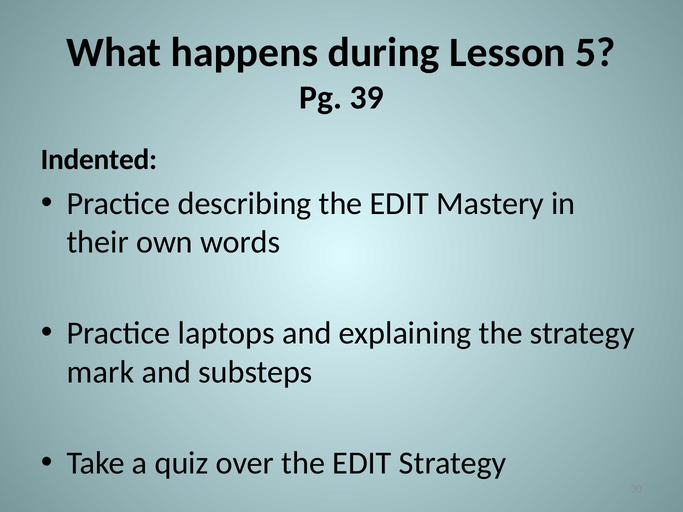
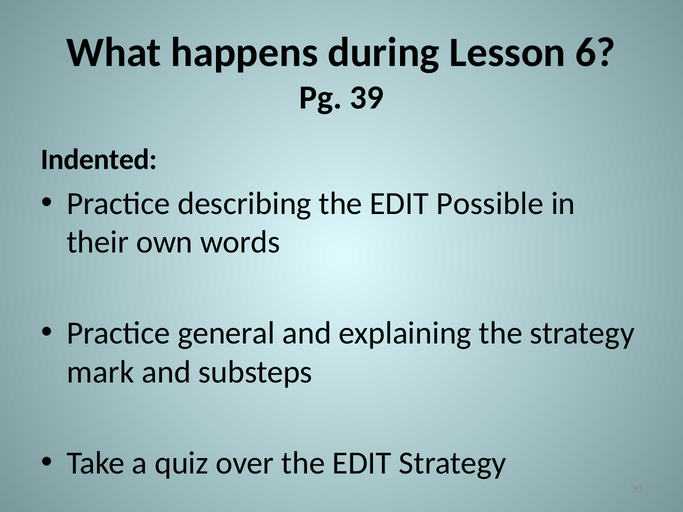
5: 5 -> 6 (595, 53)
Mastery: Mastery -> Possible (490, 204)
laptops: laptops -> general (226, 333)
